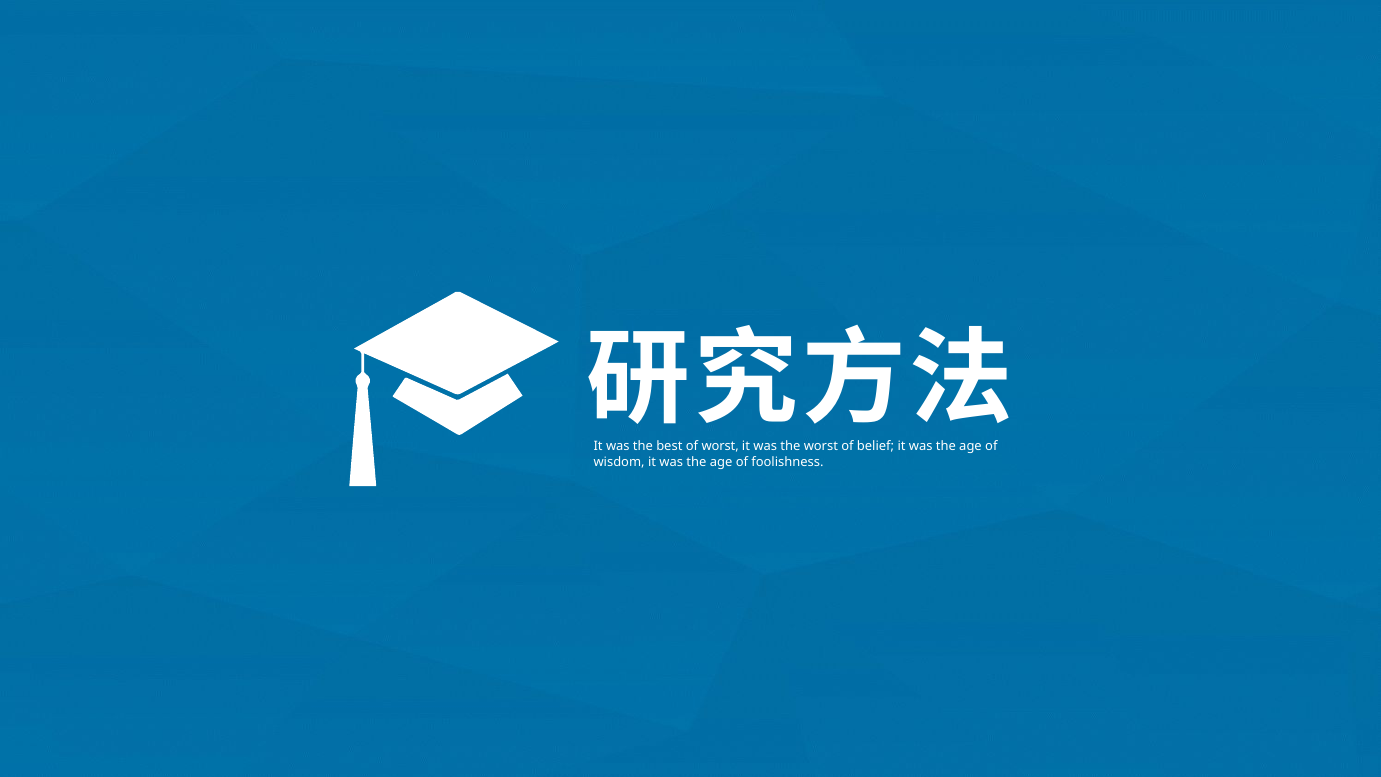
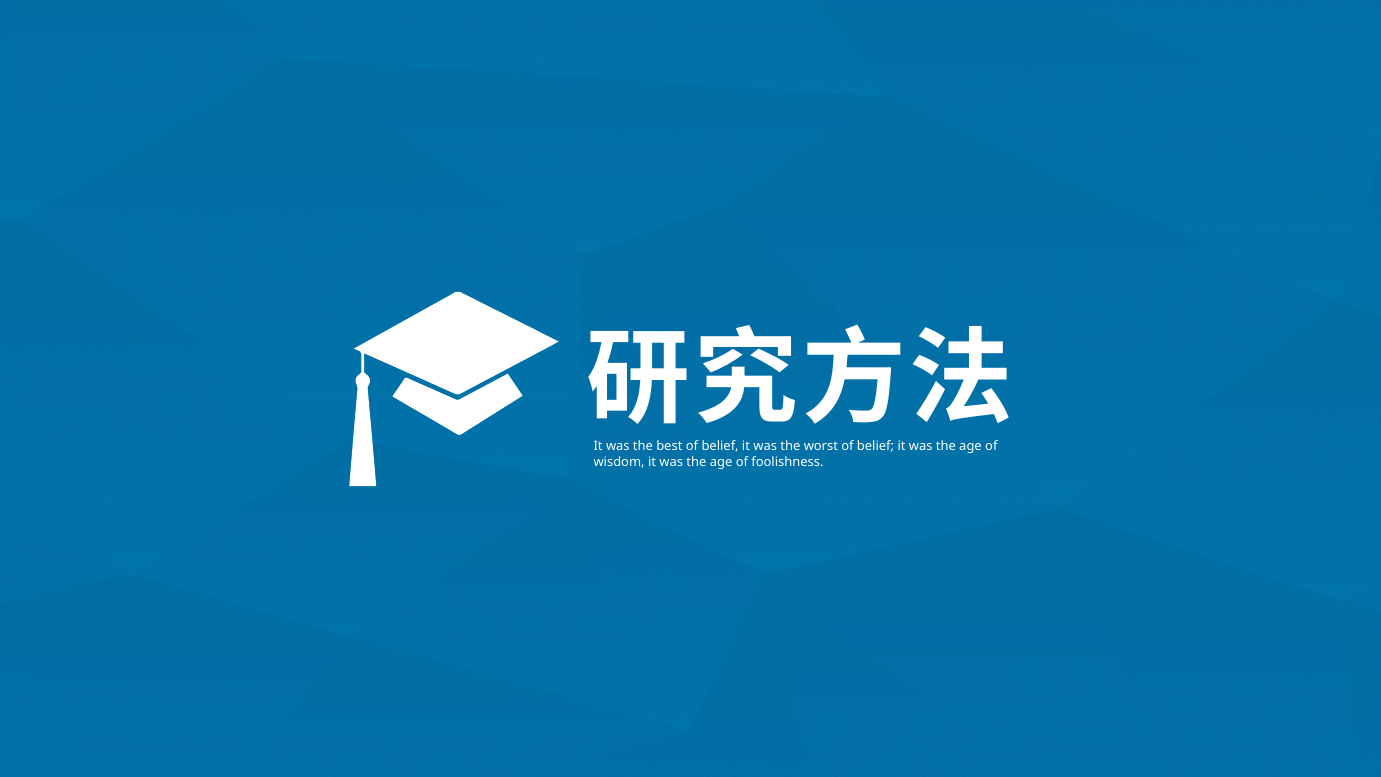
best of worst: worst -> belief (720, 446)
